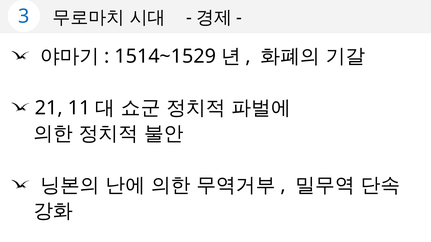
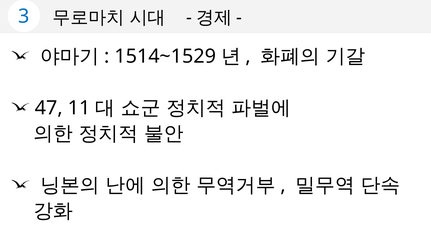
21: 21 -> 47 (49, 108)
